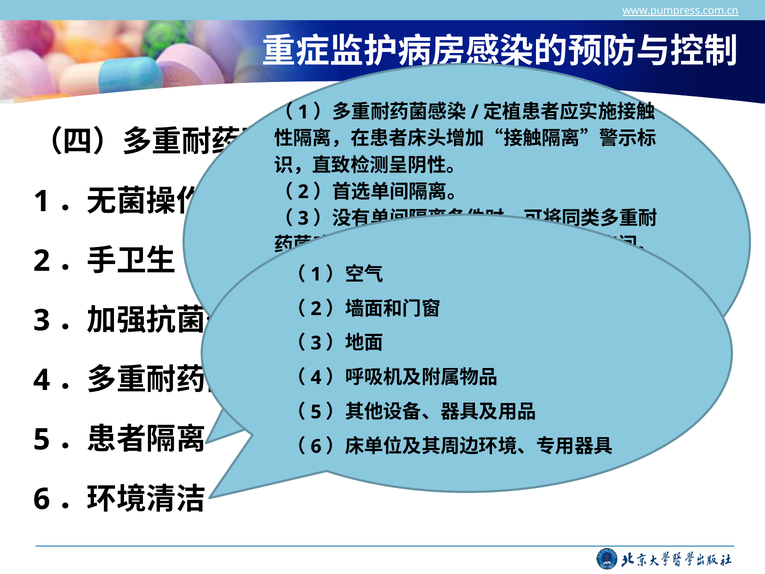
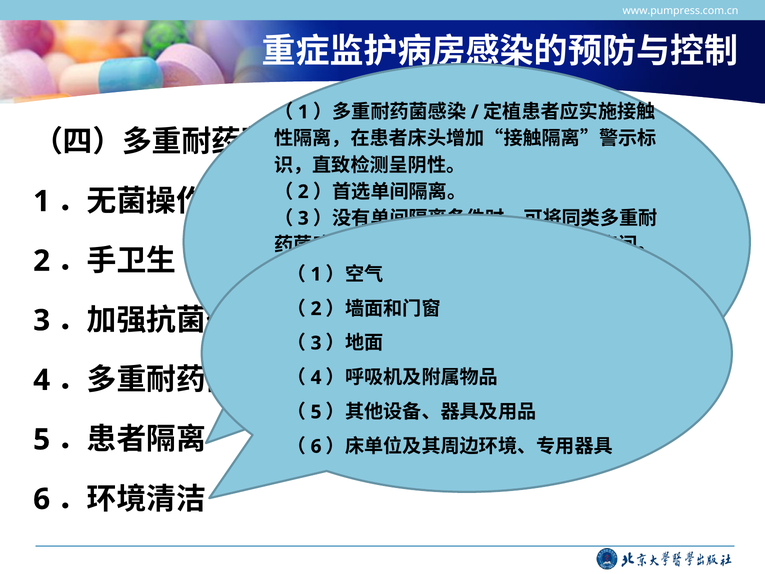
www.pumpress.com.cn underline: present -> none (680, 11)
